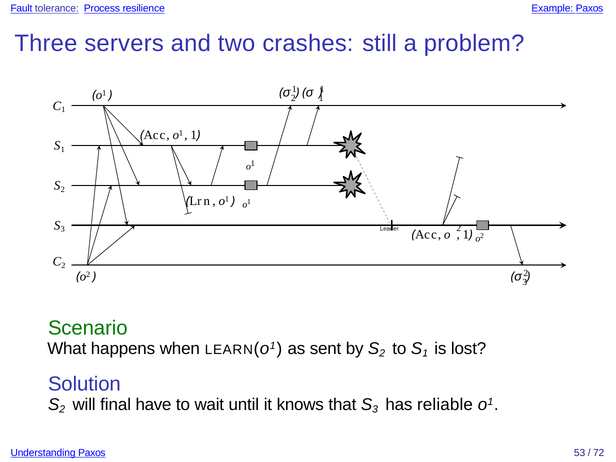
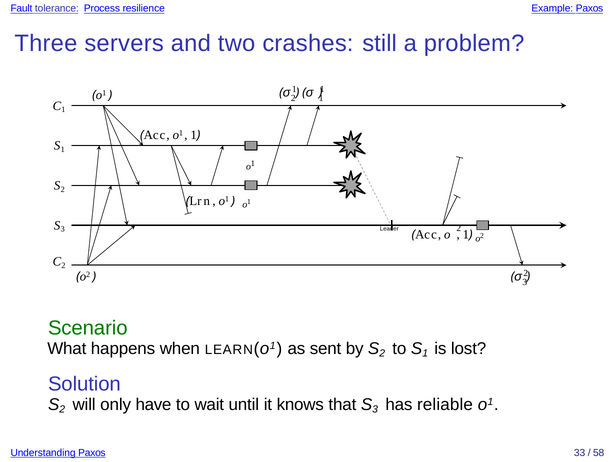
final: final -> only (116, 405)
53: 53 -> 33 (580, 453)
72: 72 -> 58 (599, 453)
